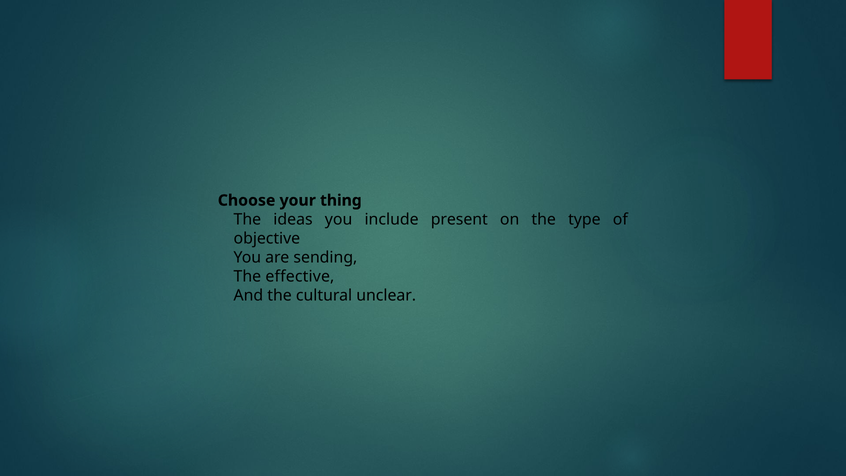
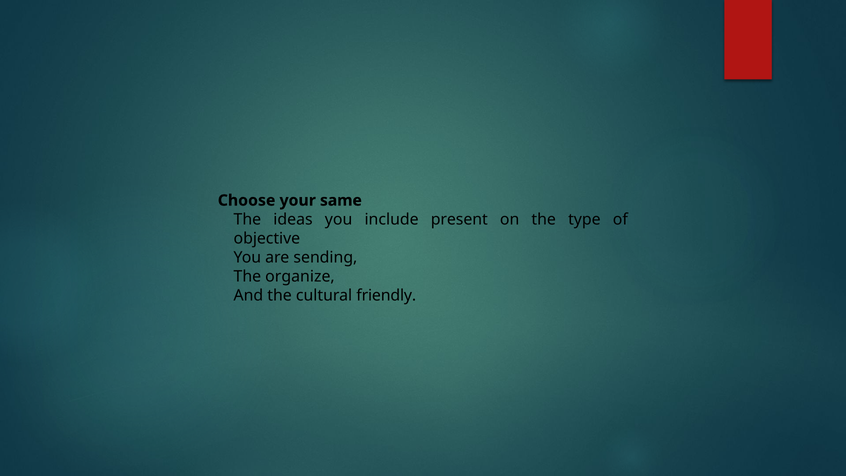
thing: thing -> same (341, 200)
effective: effective -> organize (300, 277)
unclear: unclear -> friendly (386, 296)
